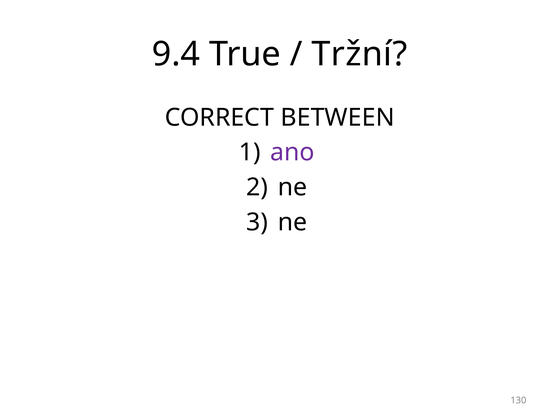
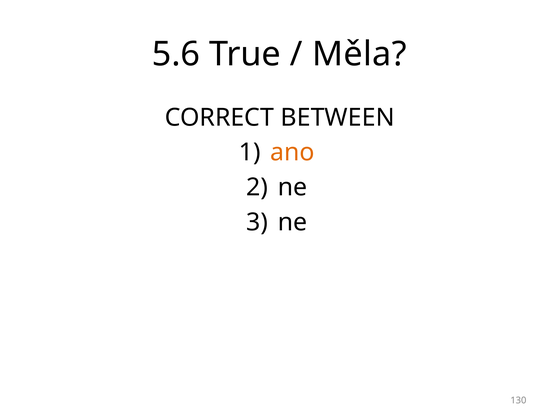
9.4: 9.4 -> 5.6 (176, 54)
Tržní: Tržní -> Měla (359, 54)
ano colour: purple -> orange (293, 152)
